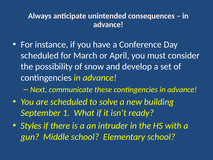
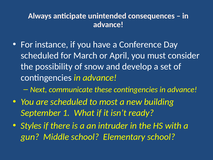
solve: solve -> most (108, 102)
